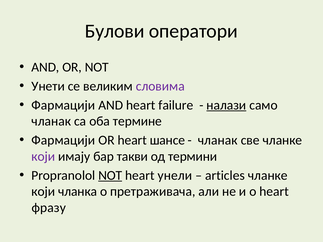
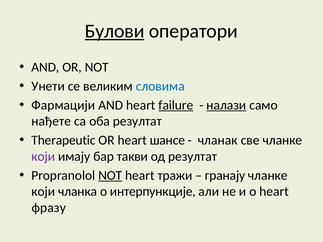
Булови underline: none -> present (115, 31)
словима colour: purple -> blue (160, 86)
failure underline: none -> present (176, 105)
чланак: чланак -> нађете (51, 121)
оба термине: термине -> резултат (137, 121)
Фармацији: Фармацији -> Therapeutic (63, 140)
од термини: термини -> резултат (193, 157)
унели: унели -> тражи (175, 176)
articles: articles -> гранају (225, 176)
претраживача: претраживача -> интерпункције (153, 192)
